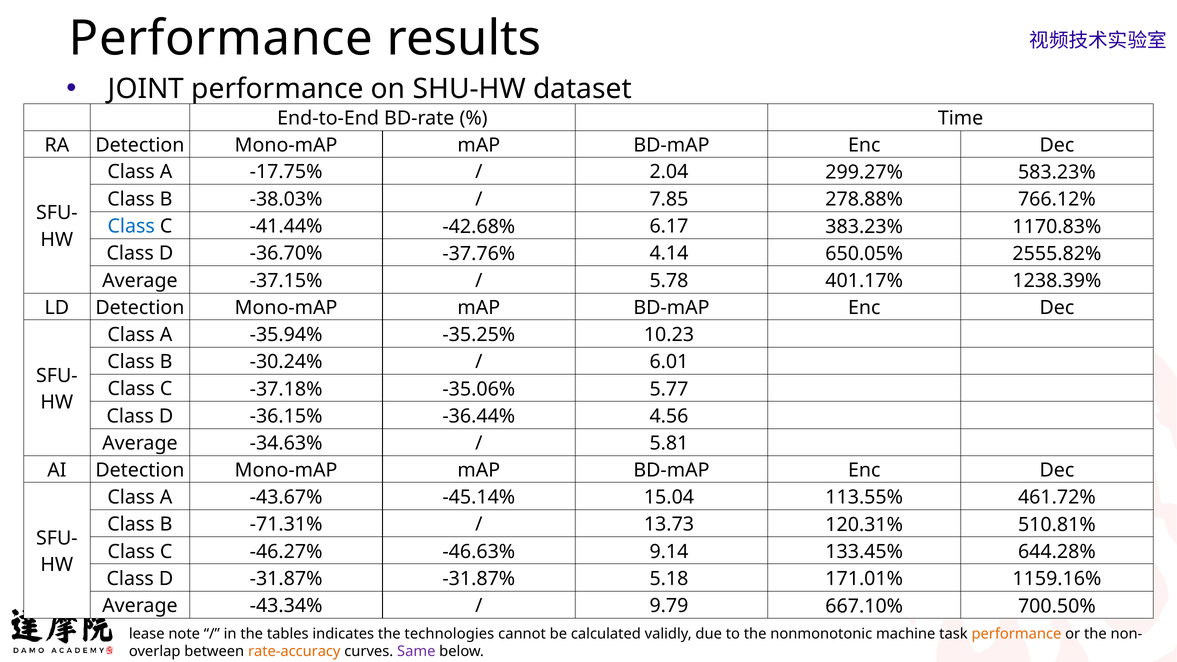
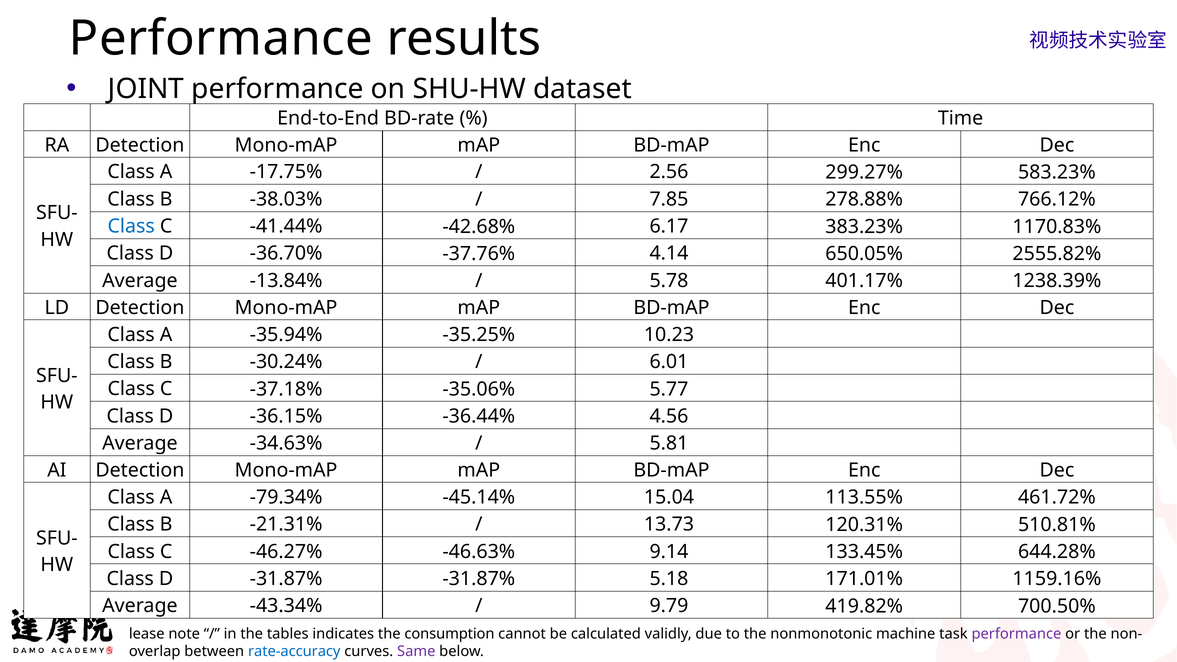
2.04: 2.04 -> 2.56 (669, 172)
-37.15%: -37.15% -> -13.84% (286, 281)
-43.67%: -43.67% -> -79.34% (286, 497)
-71.31%: -71.31% -> -21.31% (286, 524)
667.10%: 667.10% -> 419.82% (864, 606)
technologies: technologies -> consumption (449, 634)
performance colour: orange -> purple (1016, 634)
rate-accuracy colour: orange -> blue (294, 651)
